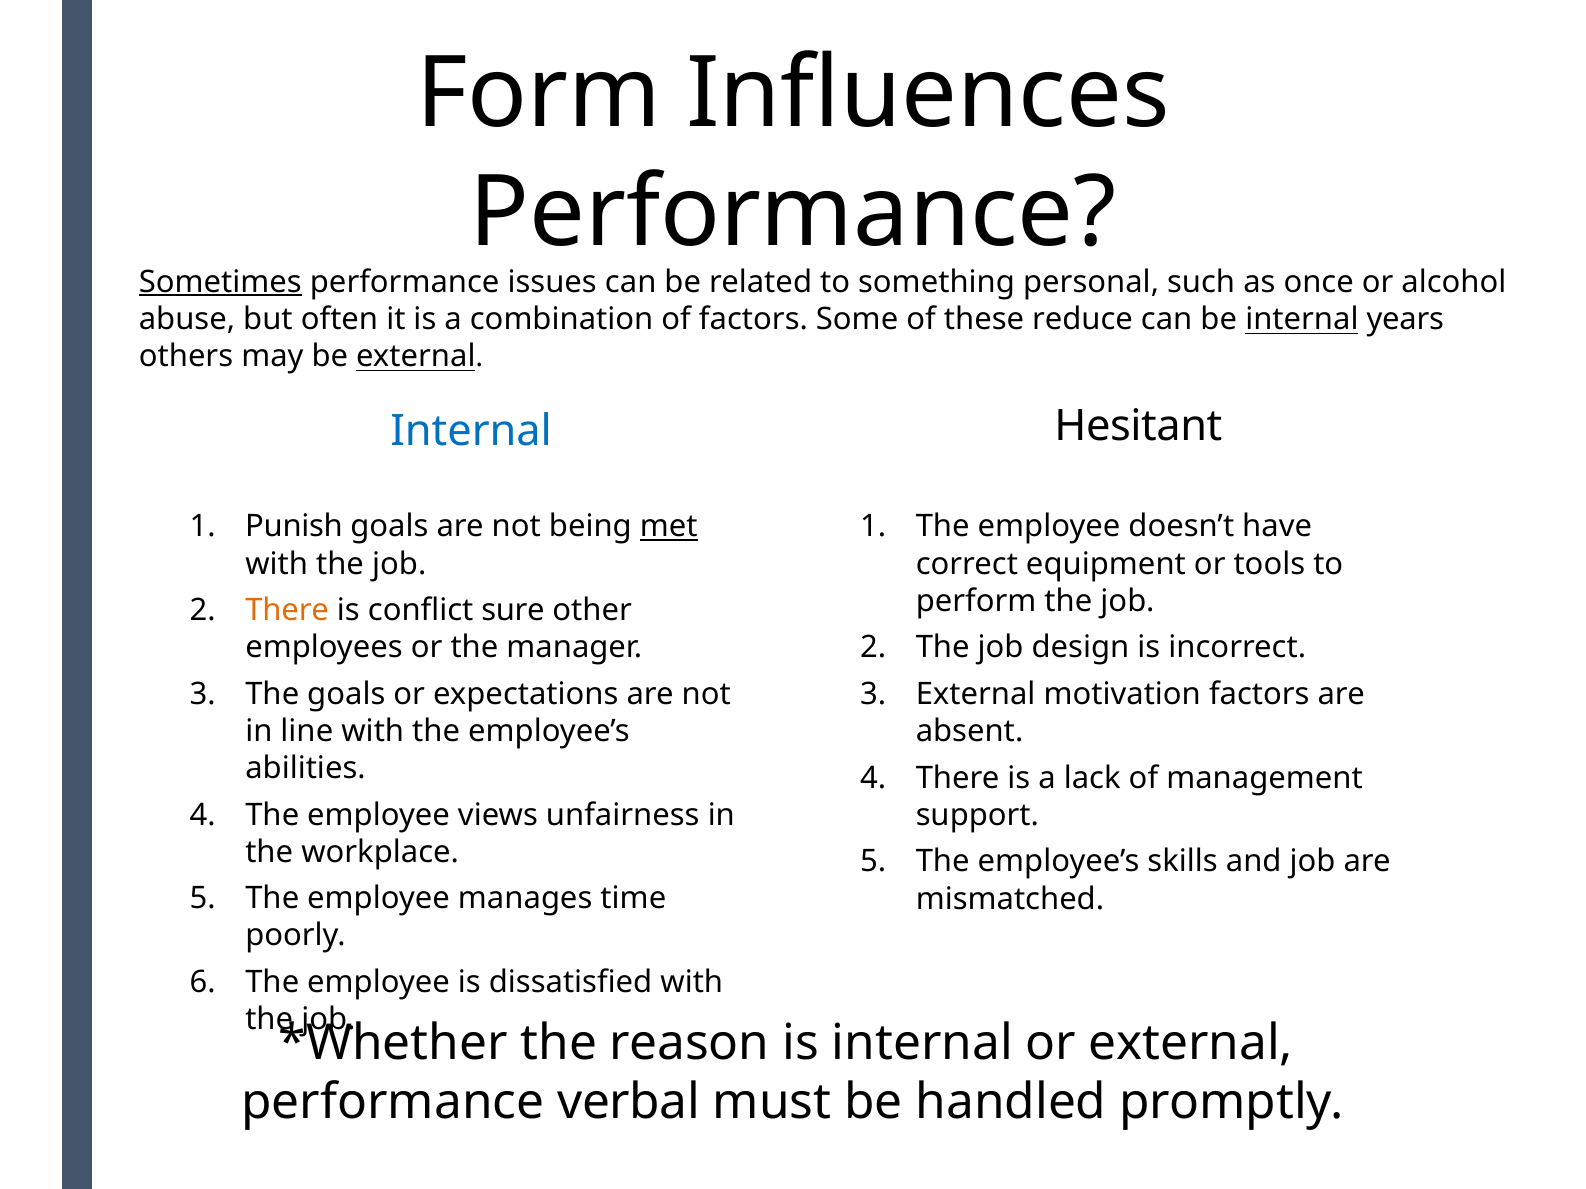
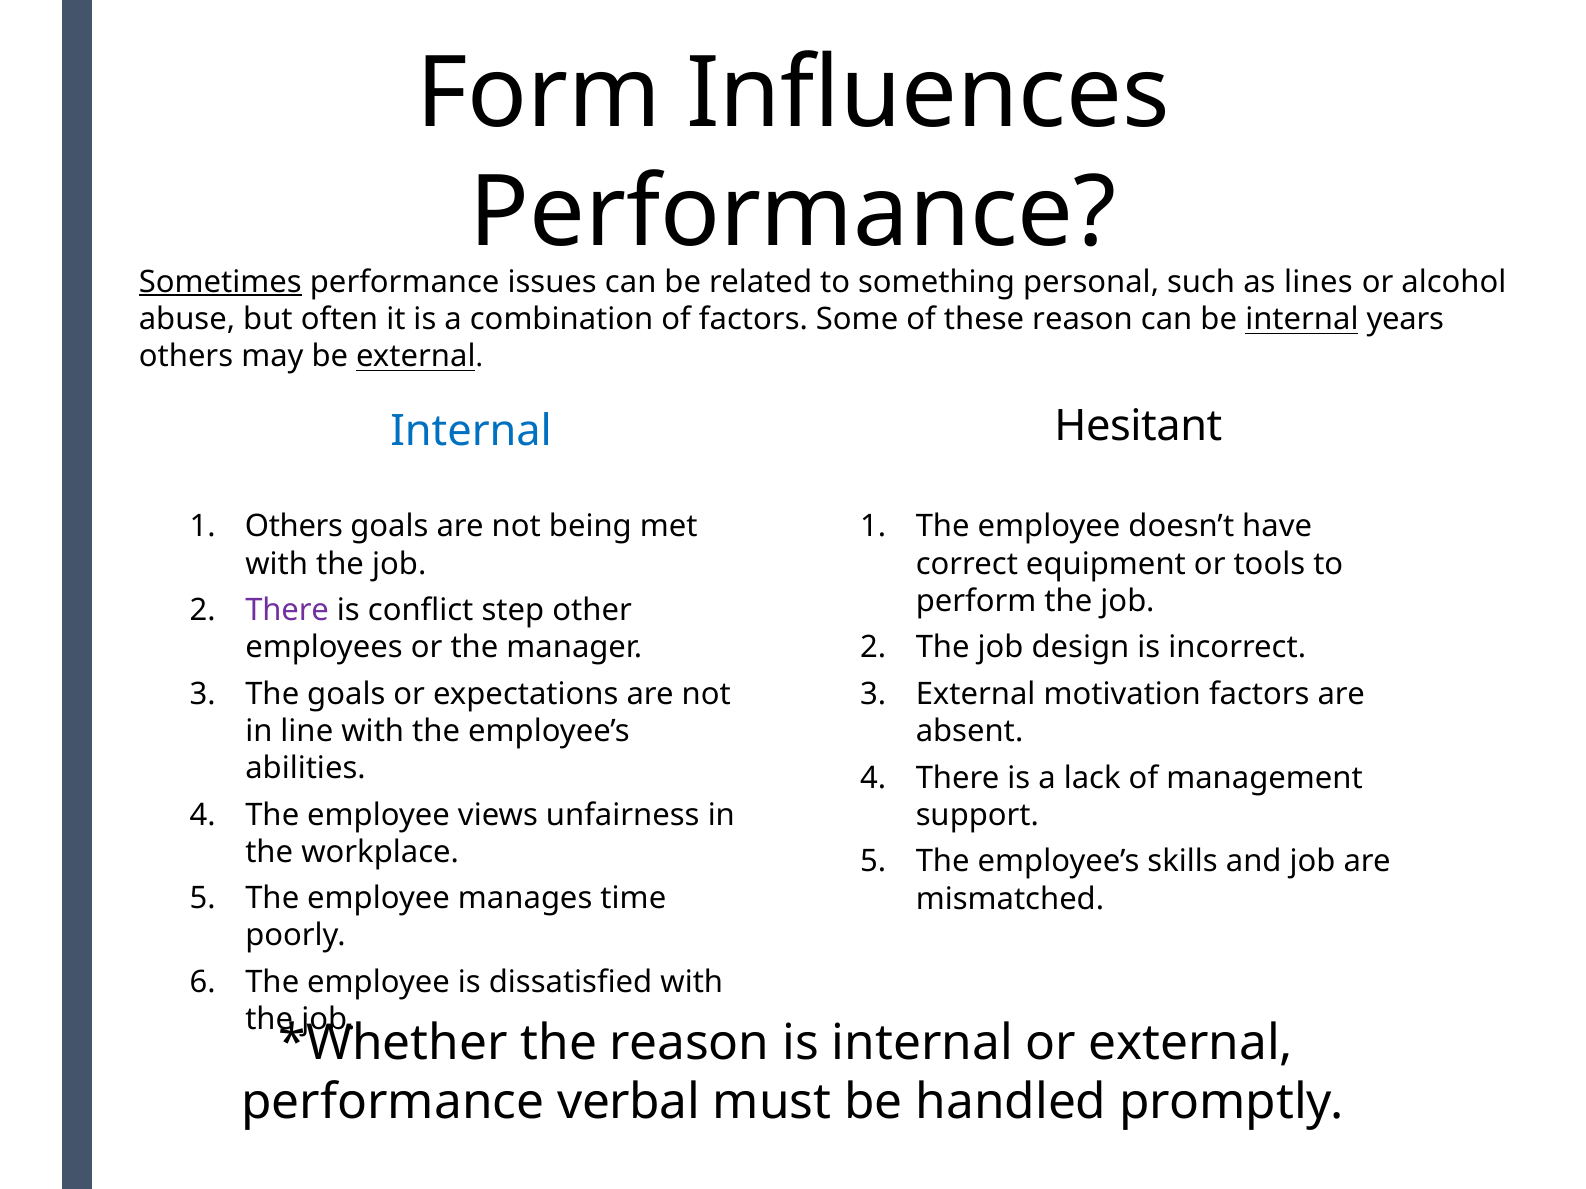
once: once -> lines (1318, 282)
these reduce: reduce -> reason (1082, 319)
Punish: Punish -> Others (294, 527)
met underline: present -> none (669, 527)
There colour: orange -> purple (287, 611)
sure: sure -> step (513, 611)
